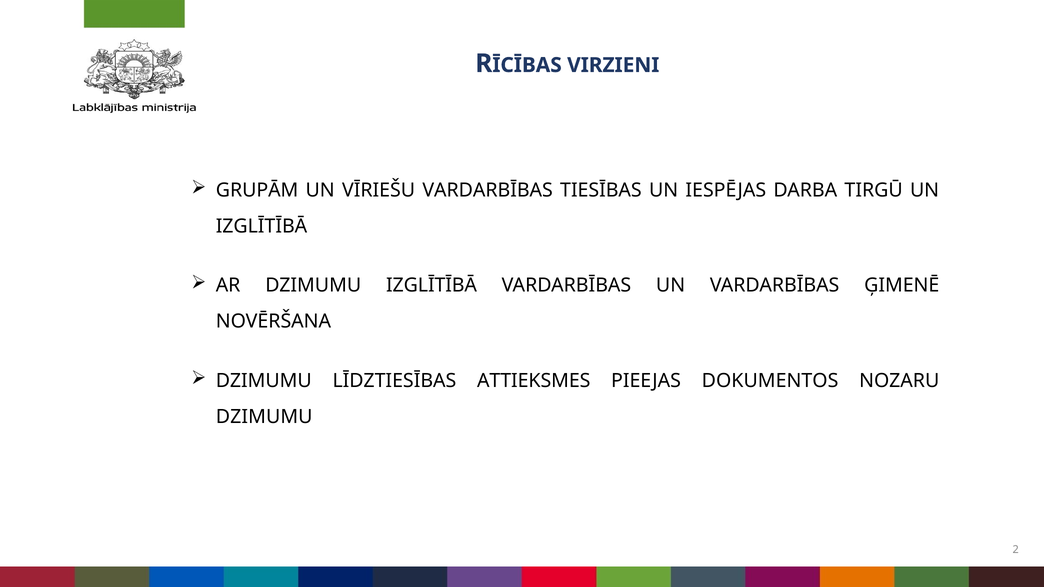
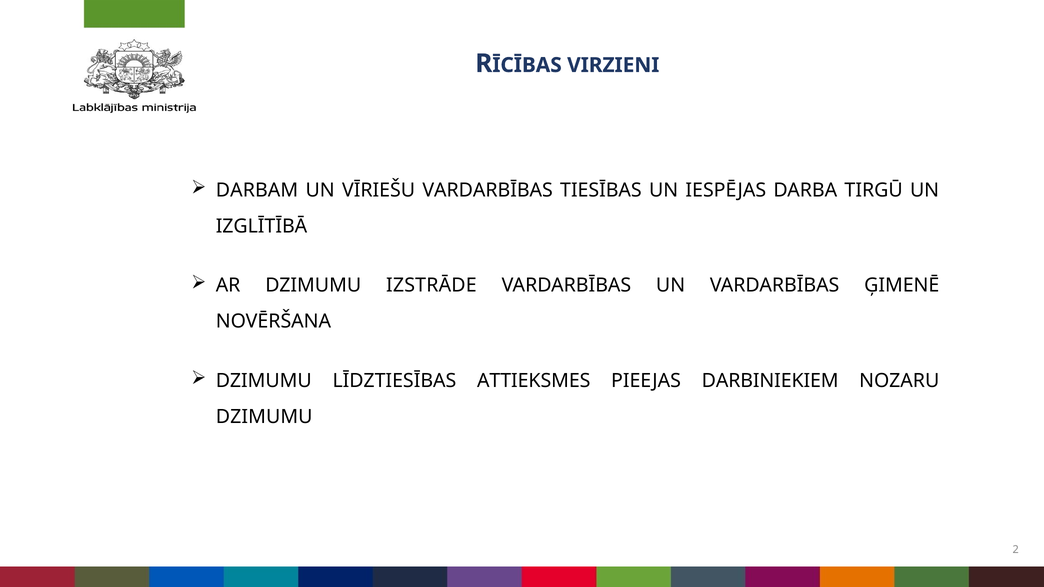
GRUPĀM: GRUPĀM -> DARBAM (257, 190)
DZIMUMU IZGLĪTĪBĀ: IZGLĪTĪBĀ -> IZSTRĀDE (431, 286)
DOKUMENTOS: DOKUMENTOS -> DARBINIEKIEM (770, 381)
